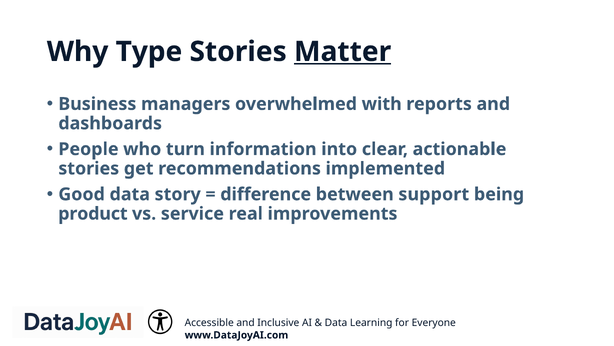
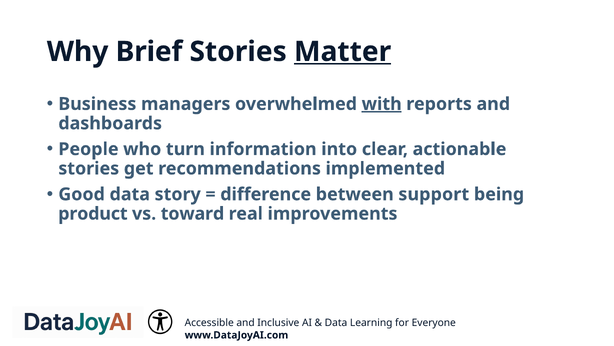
Type: Type -> Brief (149, 52)
with underline: none -> present (382, 104)
service: service -> toward (192, 213)
